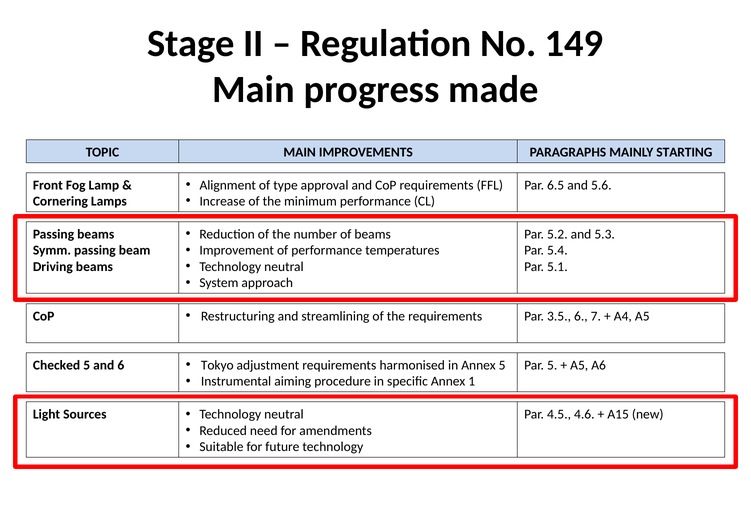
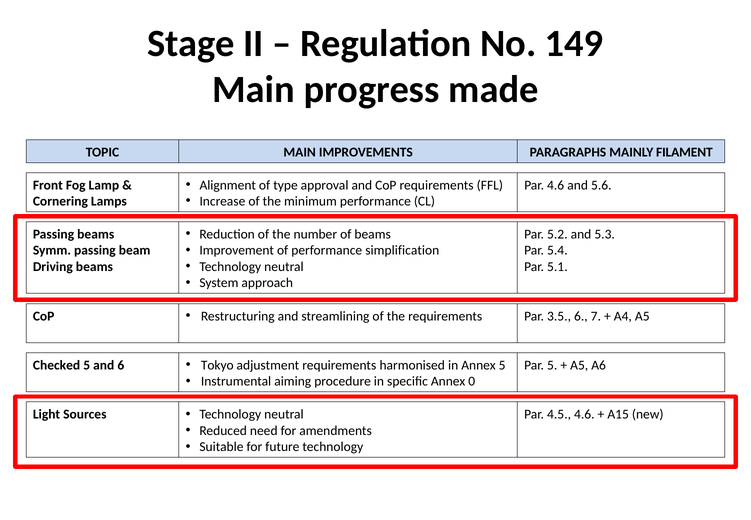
STARTING: STARTING -> FILAMENT (684, 152)
Par 6.5: 6.5 -> 4.6 (556, 185)
temperatures: temperatures -> simplification (402, 250)
1: 1 -> 0 (472, 381)
